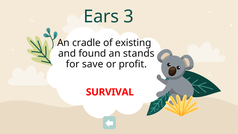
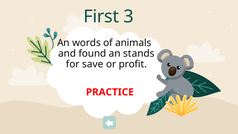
Ears: Ears -> First (101, 16)
cradle: cradle -> words (86, 43)
existing: existing -> animals (133, 43)
SURVIVAL: SURVIVAL -> PRACTICE (110, 92)
